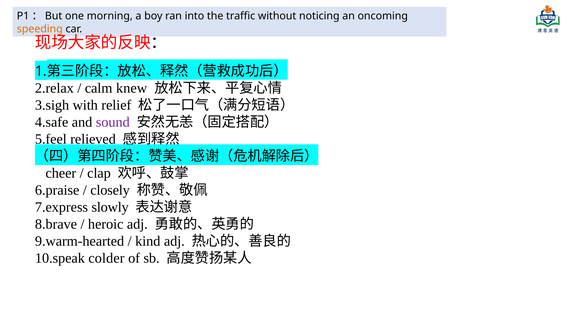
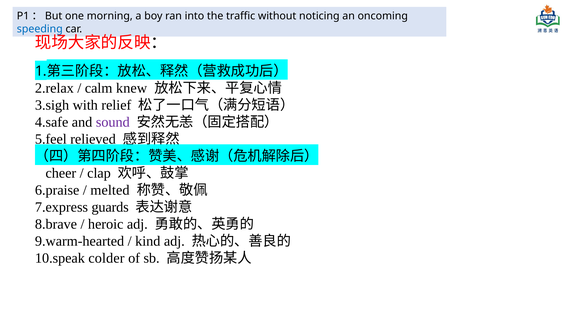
speeding colour: orange -> blue (40, 29)
closely: closely -> melted (110, 190)
slowly: slowly -> guards (110, 207)
